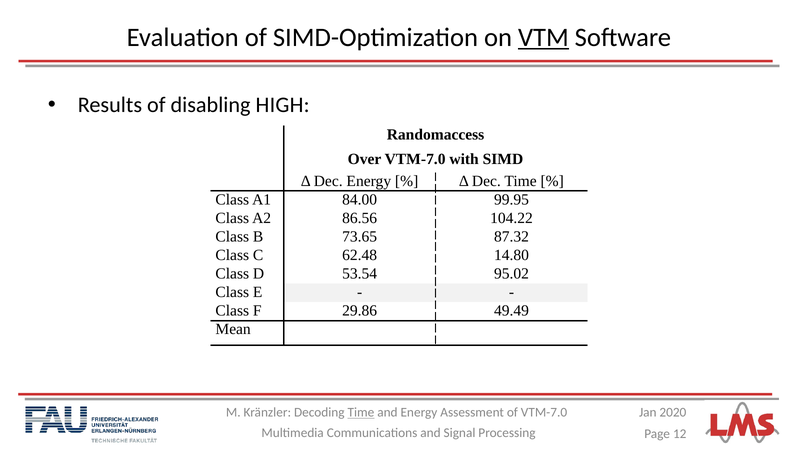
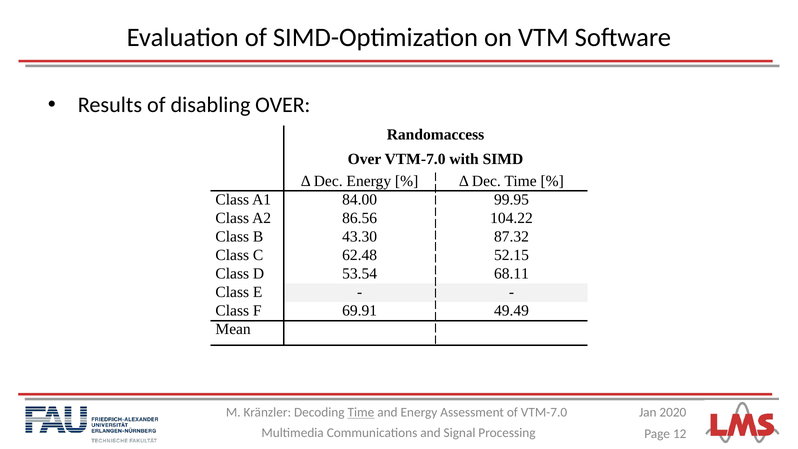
VTM underline: present -> none (543, 37)
disabling HIGH: HIGH -> OVER (283, 105)
73.65: 73.65 -> 43.30 (360, 237)
14.80: 14.80 -> 52.15 (511, 255)
95.02: 95.02 -> 68.11 (511, 274)
29.86: 29.86 -> 69.91 (360, 311)
